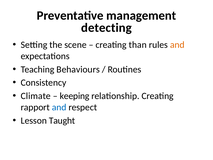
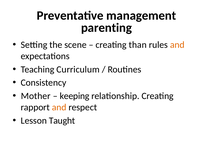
detecting: detecting -> parenting (106, 28)
Behaviours: Behaviours -> Curriculum (78, 69)
Climate: Climate -> Mother (36, 96)
and colour: blue -> orange (59, 107)
